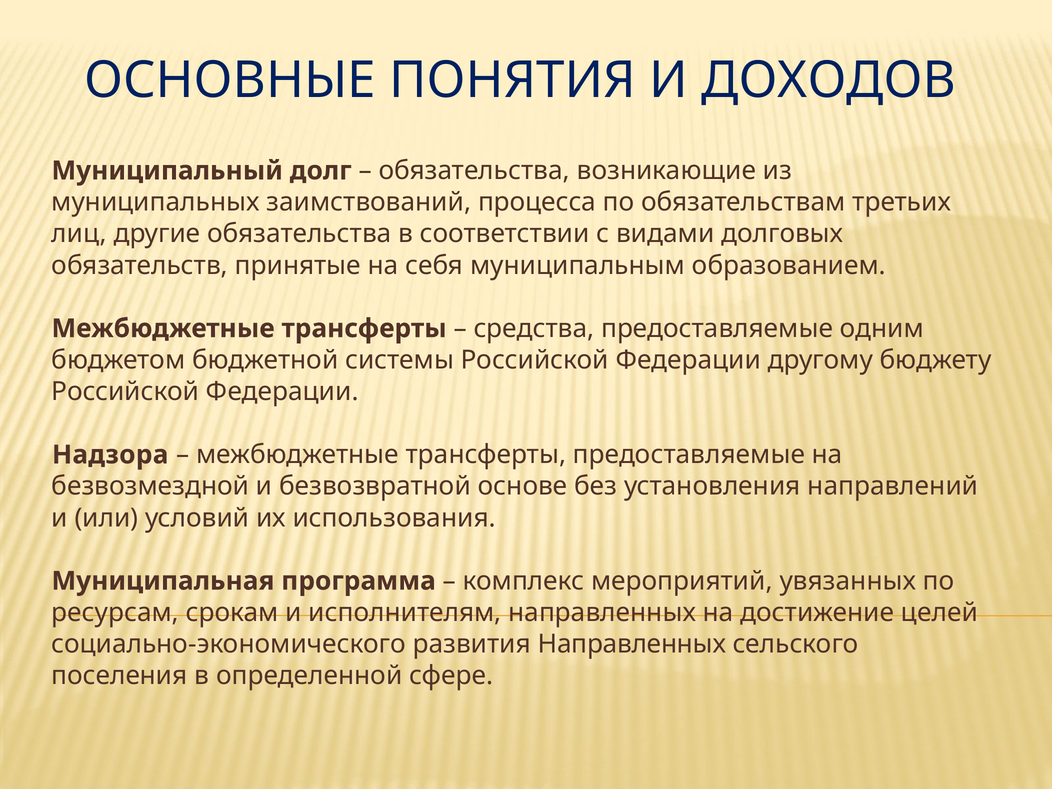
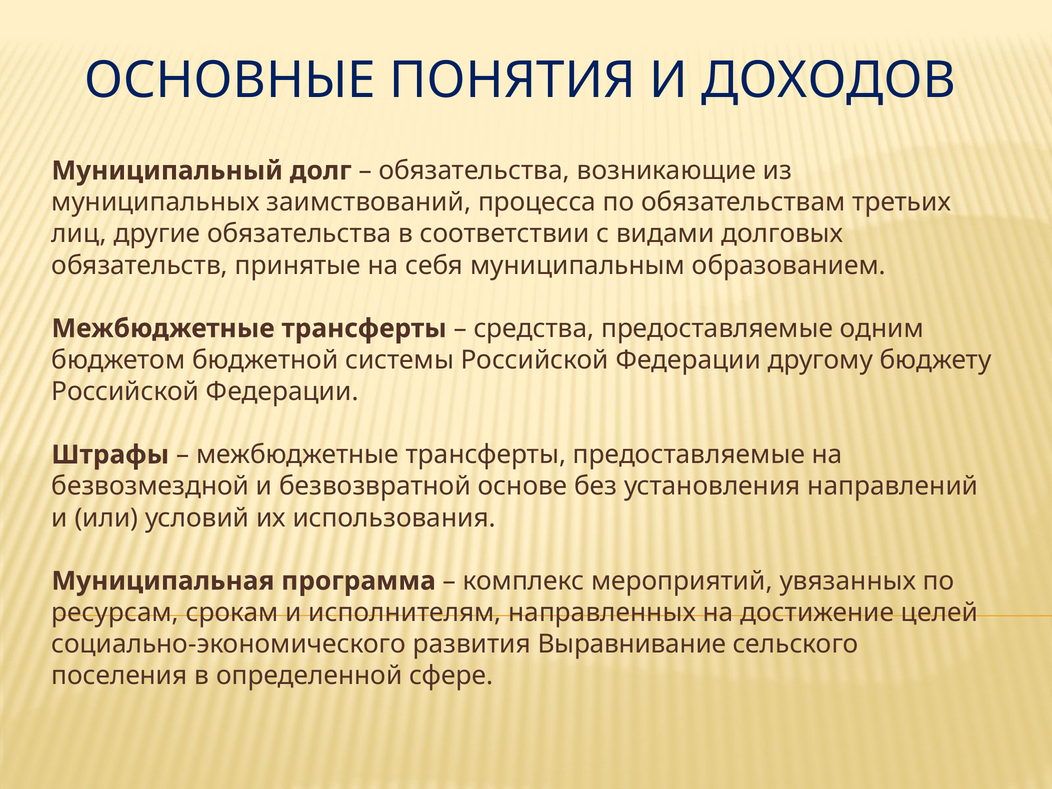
Надзора: Надзора -> Штрафы (110, 455)
развития Направленных: Направленных -> Выравнивание (632, 644)
